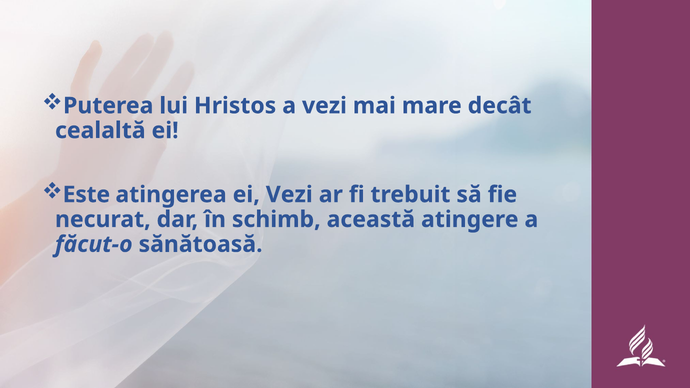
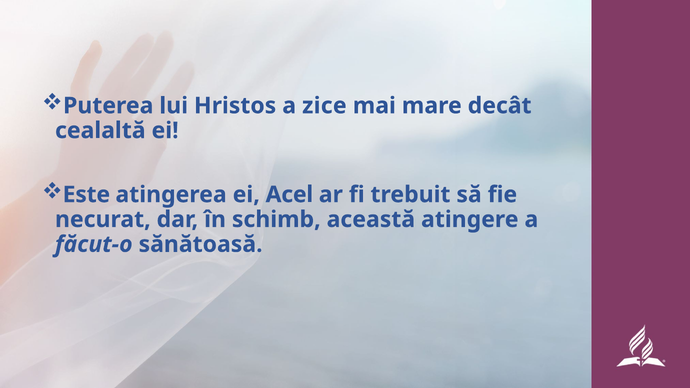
a vezi: vezi -> zice (324, 106)
ei Vezi: Vezi -> Acel (289, 195)
